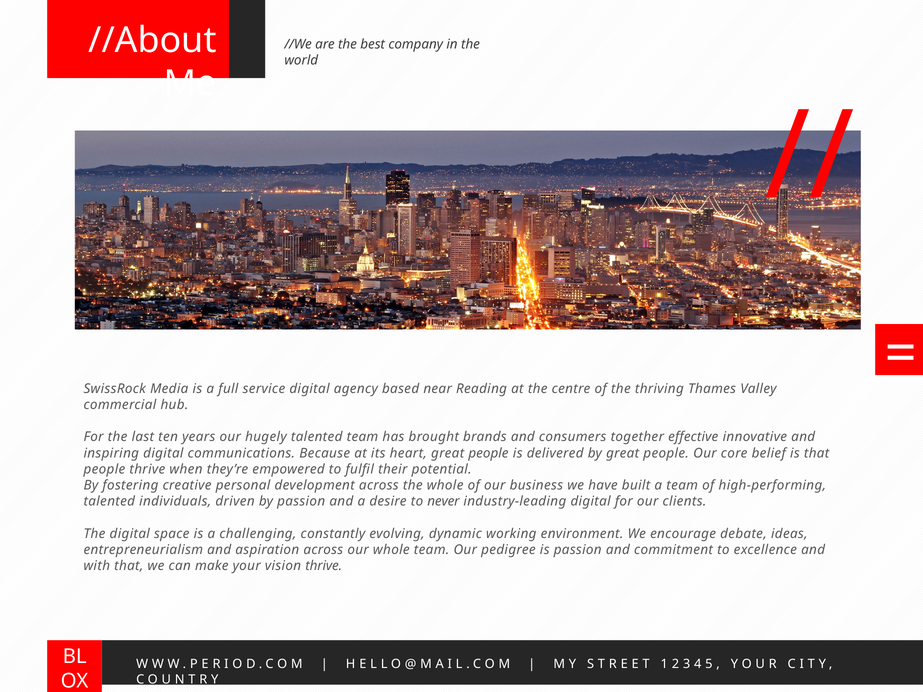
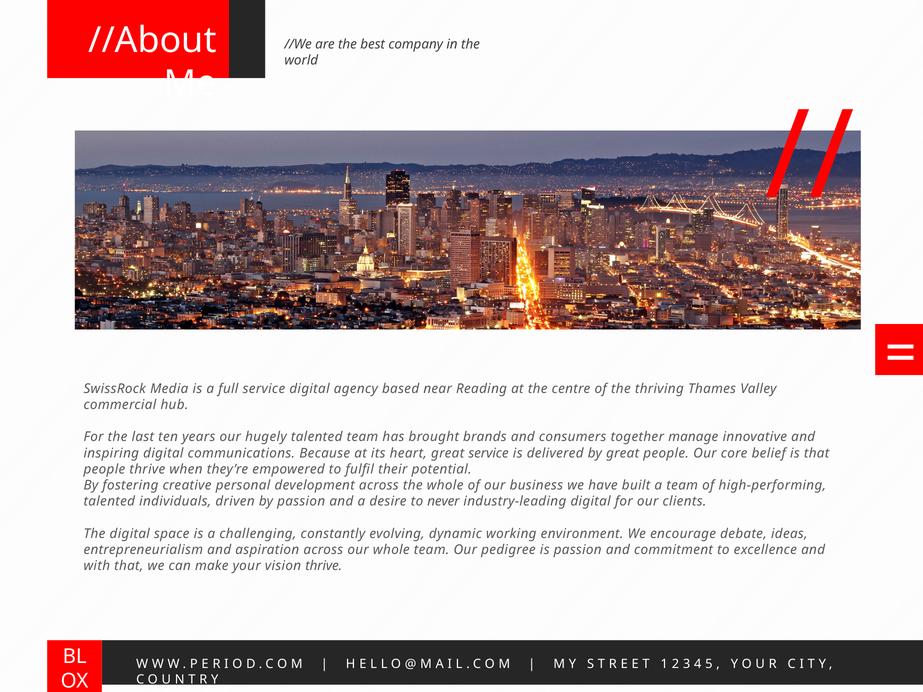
effective: effective -> manage (693, 437)
heart great people: people -> service (489, 453)
